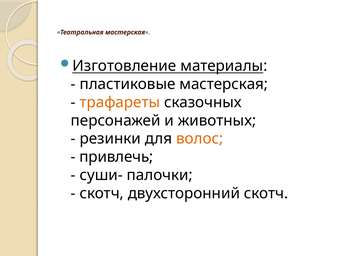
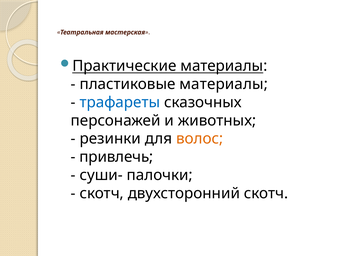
Изготовление: Изготовление -> Практические (124, 66)
пластиковые мастерская: мастерская -> материалы (224, 84)
трафареты colour: orange -> blue (120, 103)
